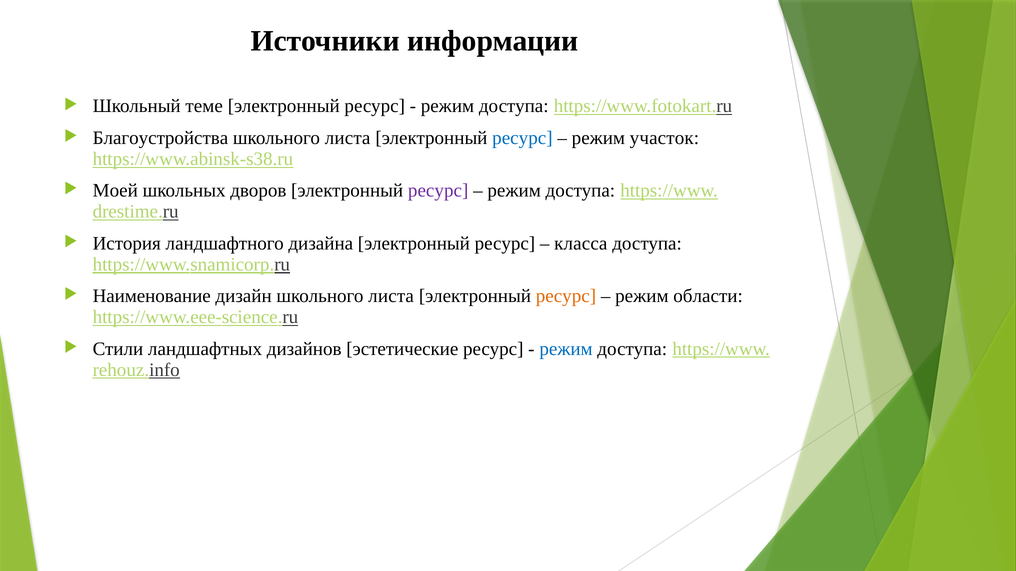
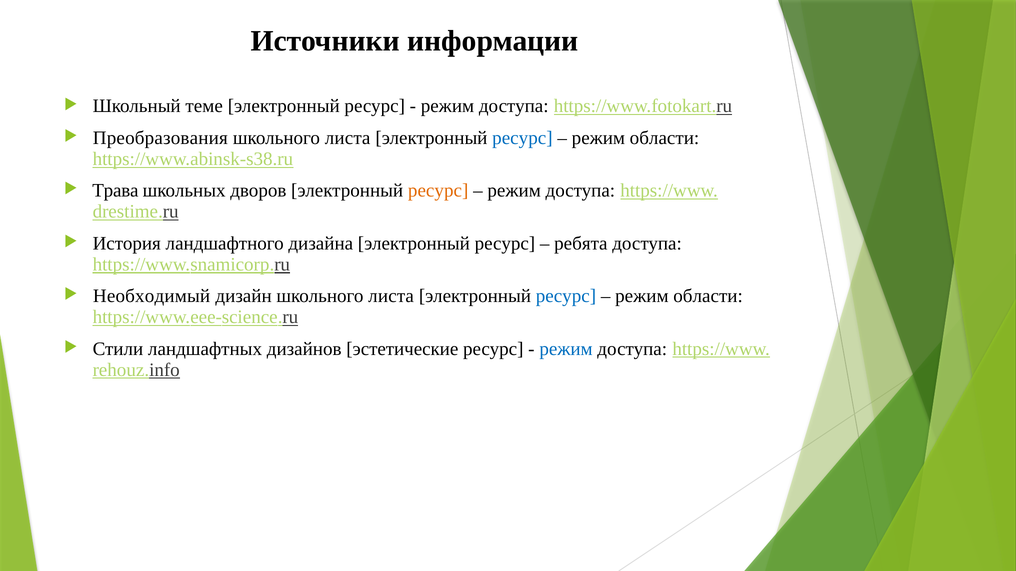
Благоустройства: Благоустройства -> Преобразования (160, 138)
участок: участок -> области (665, 138)
Моей: Моей -> Трава (115, 191)
ресурс colour: purple -> orange (438, 191)
класса: класса -> ребята (581, 243)
Наименование: Наименование -> Необходимый (152, 296)
ресурс colour: orange -> blue (566, 296)
